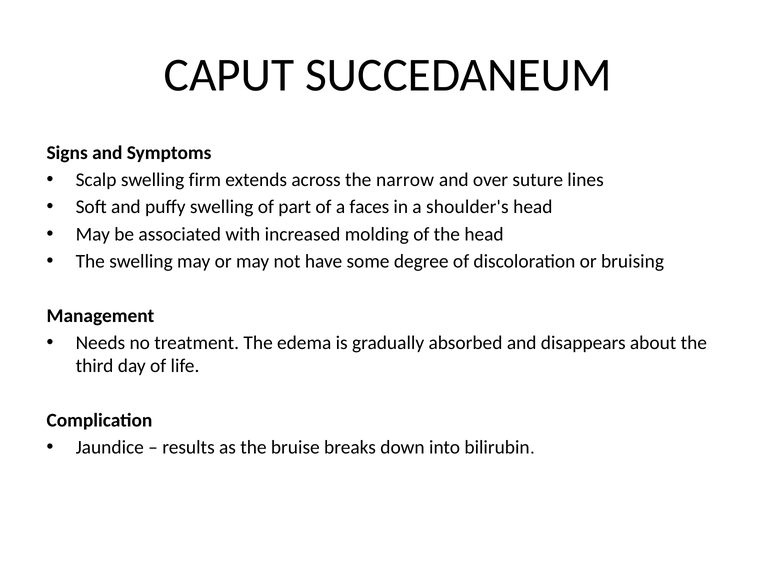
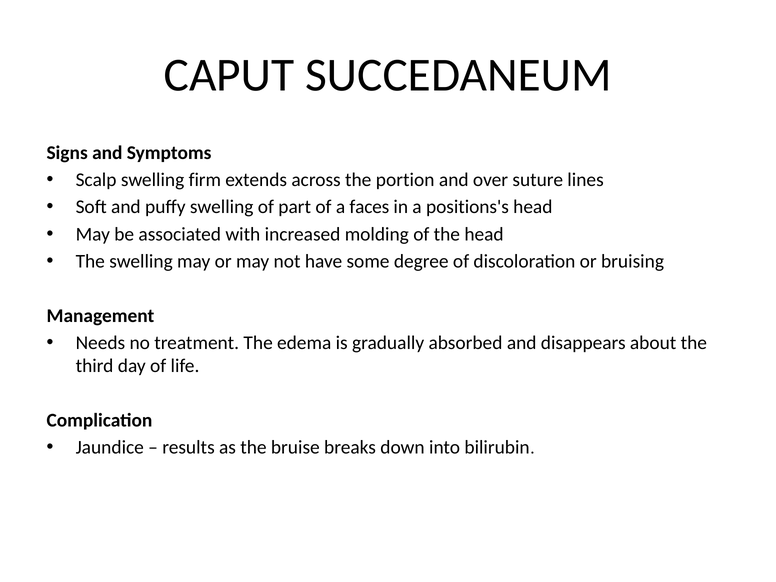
narrow: narrow -> portion (405, 180)
shoulder's: shoulder's -> positions's (467, 207)
